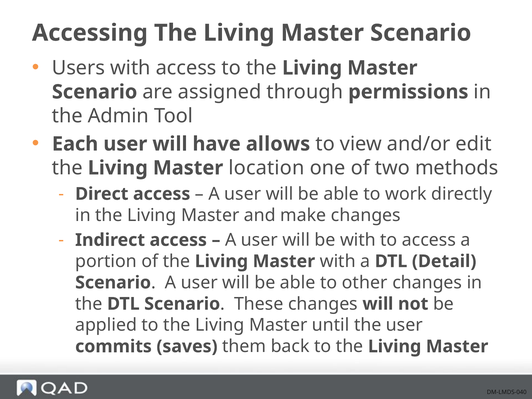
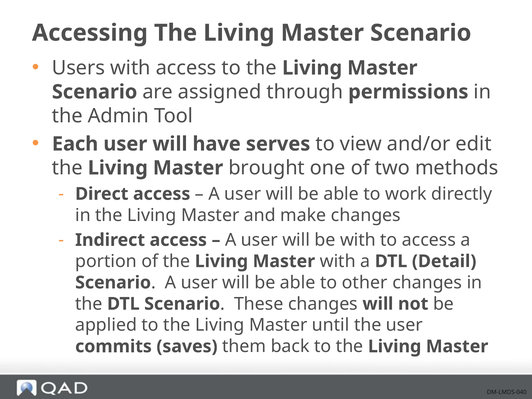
allows: allows -> serves (278, 144)
location: location -> brought (267, 168)
